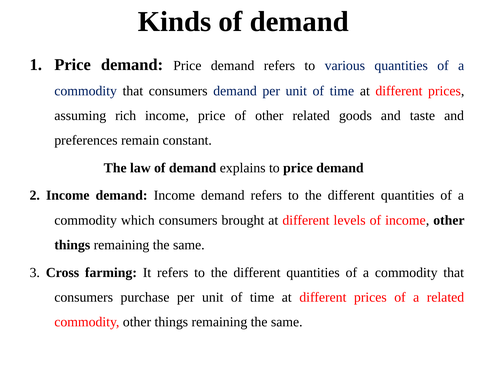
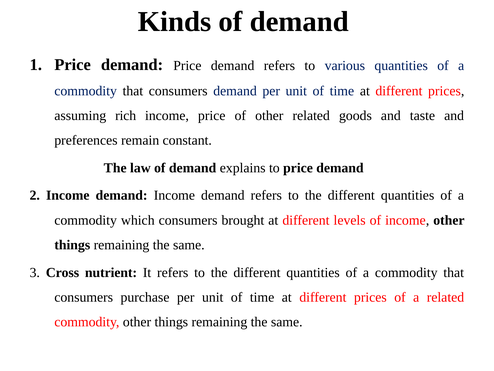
farming: farming -> nutrient (111, 272)
